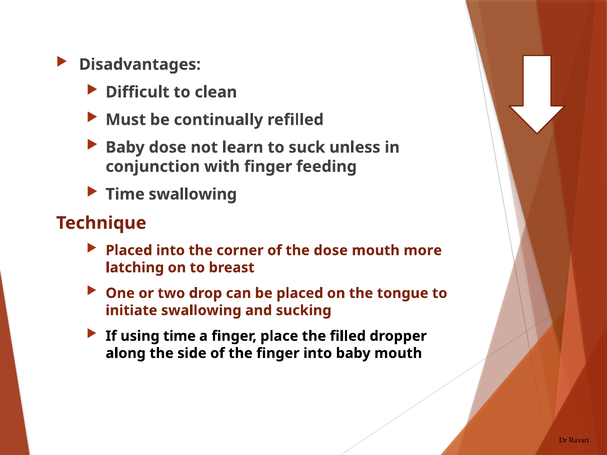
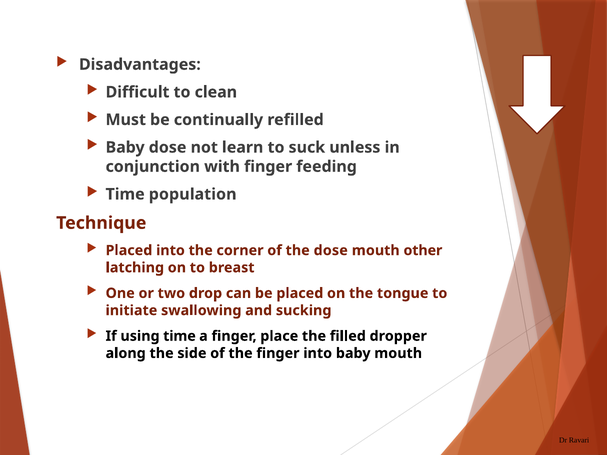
Time swallowing: swallowing -> population (193, 194)
more: more -> other (423, 251)
